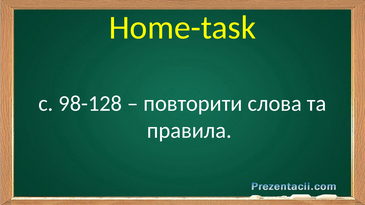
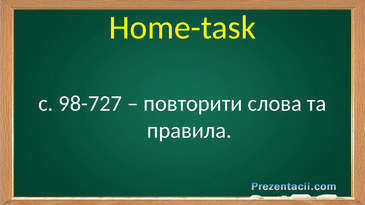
98-128: 98-128 -> 98-727 (90, 104)
